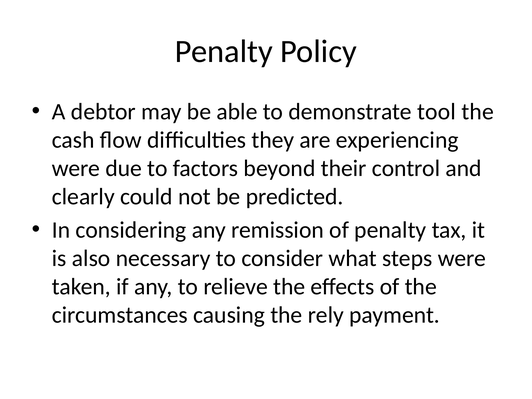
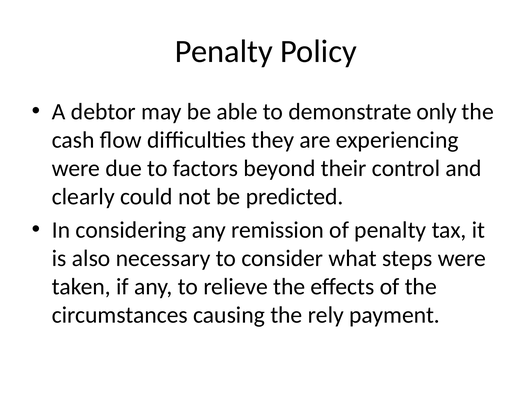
tool: tool -> only (437, 112)
